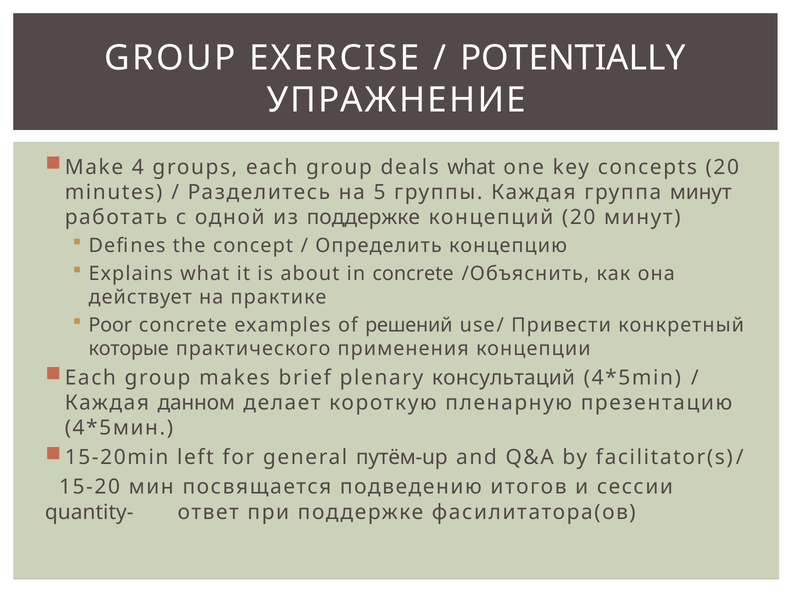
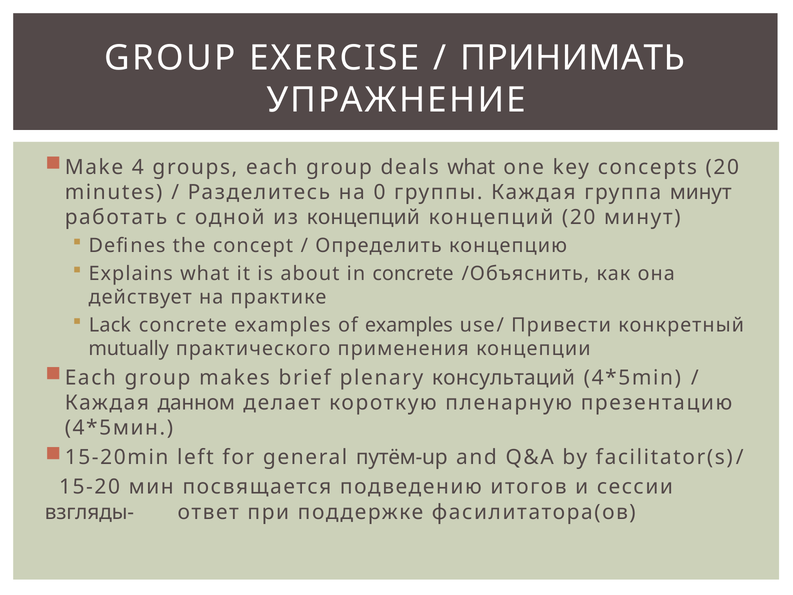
POTENTIALLY: POTENTIALLY -> ПРИНИМАТЬ (573, 58)
5: 5 -> 0 (380, 192)
из поддержке: поддержке -> концепций (363, 217)
Poor: Poor -> Lack (110, 325)
of решений: решений -> examples (409, 325)
которые: которые -> mutually (129, 349)
quantity-: quantity- -> взгляды- (89, 512)
